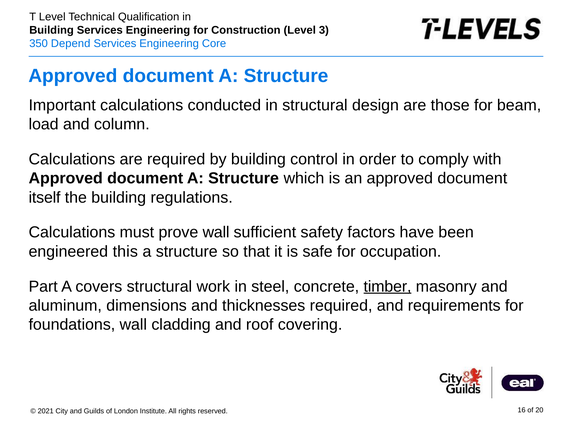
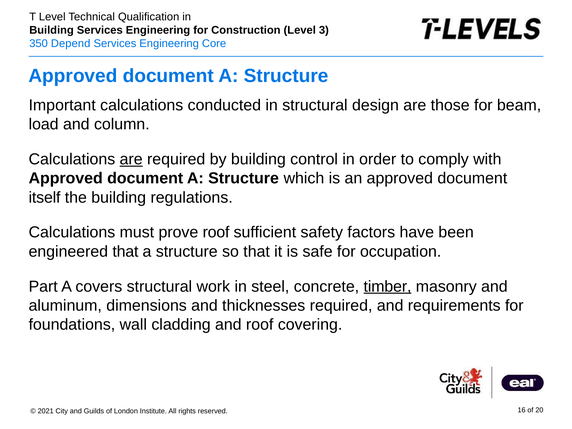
are underline: none -> present (131, 159)
prove wall: wall -> roof (216, 232)
engineered this: this -> that (125, 251)
